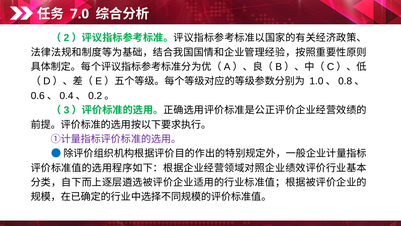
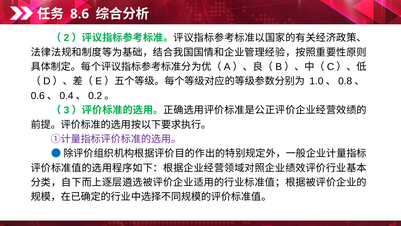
7.0: 7.0 -> 8.6 (80, 14)
